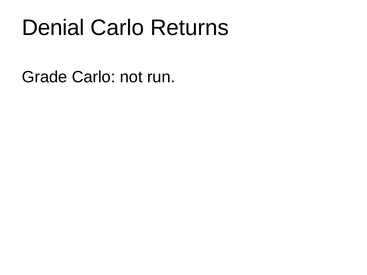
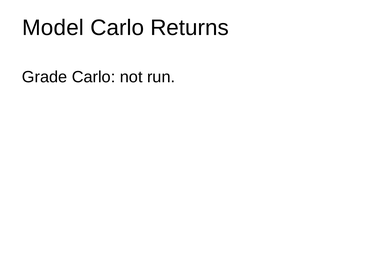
Denial: Denial -> Model (53, 28)
